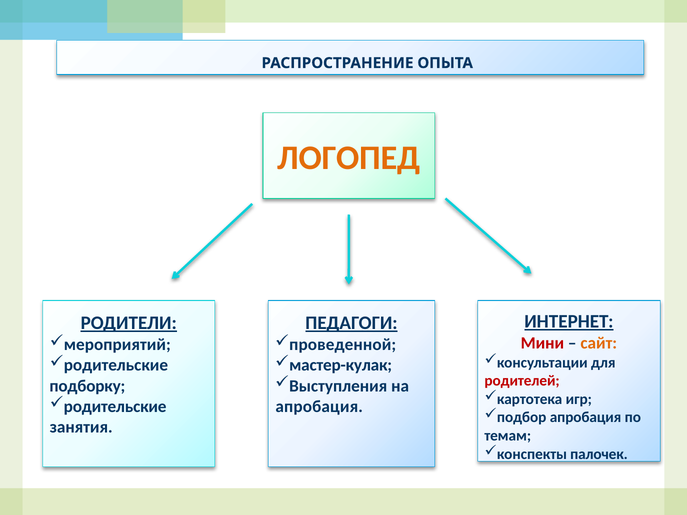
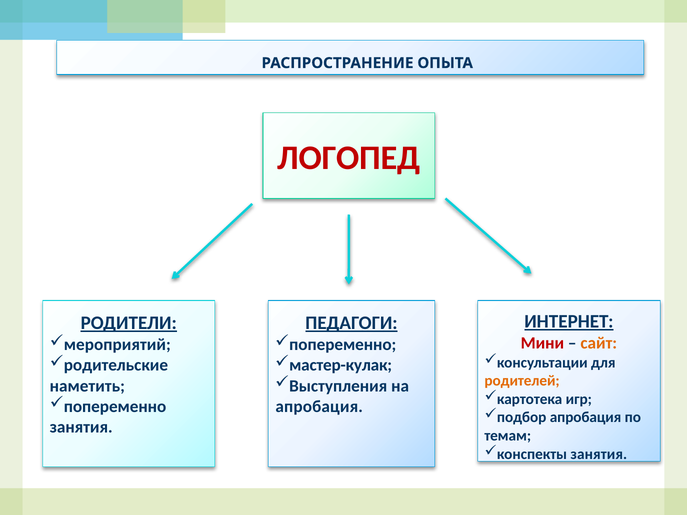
ЛОГОПЕД colour: orange -> red (349, 158)
проведенной: проведенной -> попеременно (343, 345)
родителей colour: red -> orange (522, 381)
подборку: подборку -> наметить (87, 386)
родительские: родительские -> попеременно (115, 407)
палочек: палочек -> занятия (599, 454)
